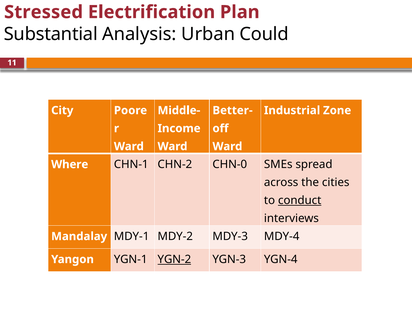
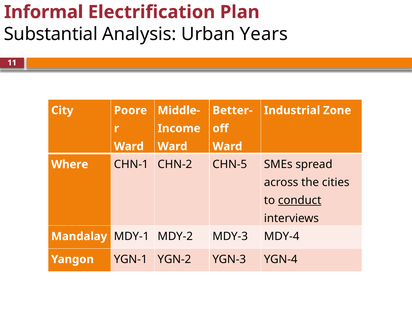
Stressed: Stressed -> Informal (44, 12)
Could: Could -> Years (264, 34)
CHN-0: CHN-0 -> CHN-5 (230, 164)
YGN-2 underline: present -> none (174, 259)
